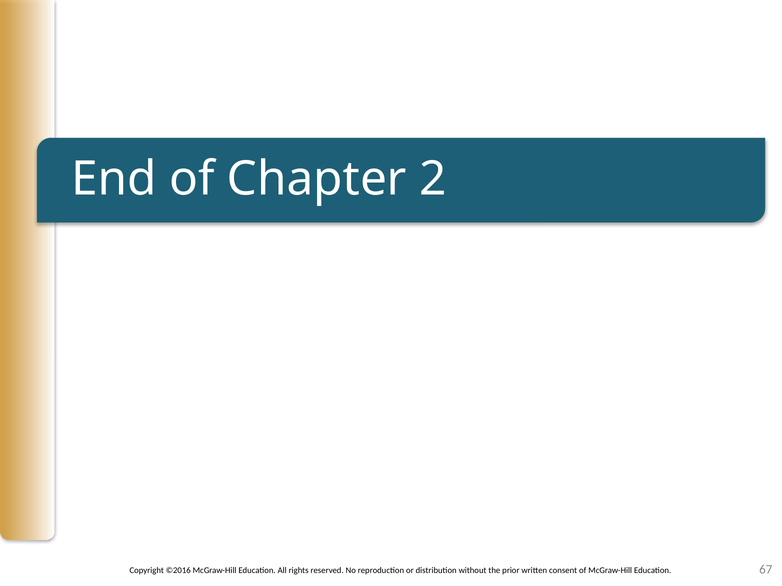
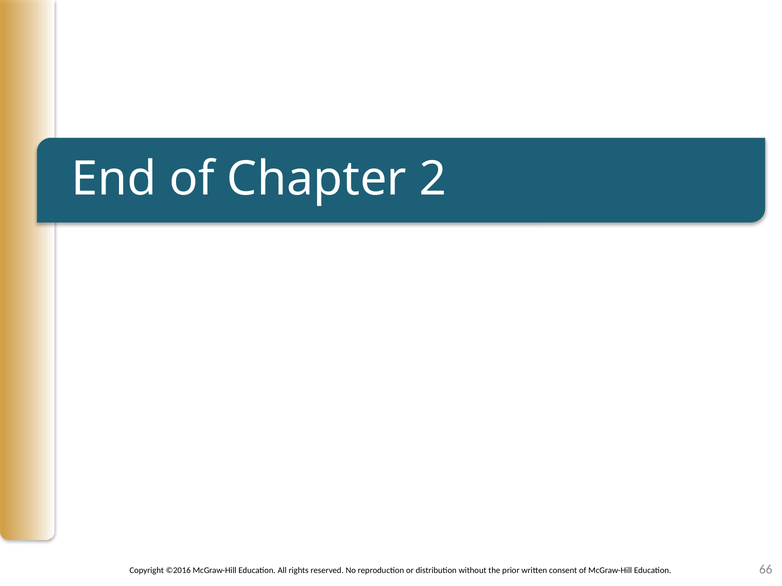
67: 67 -> 66 (766, 570)
